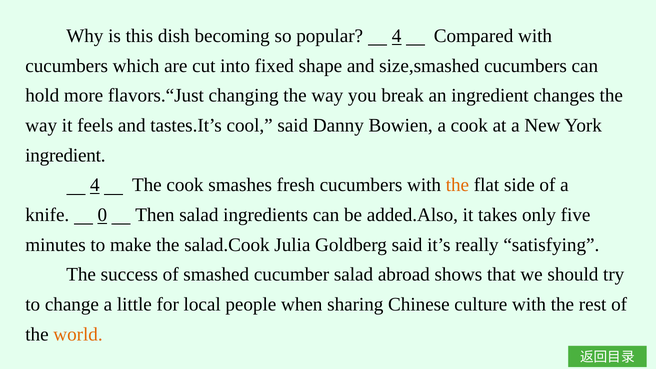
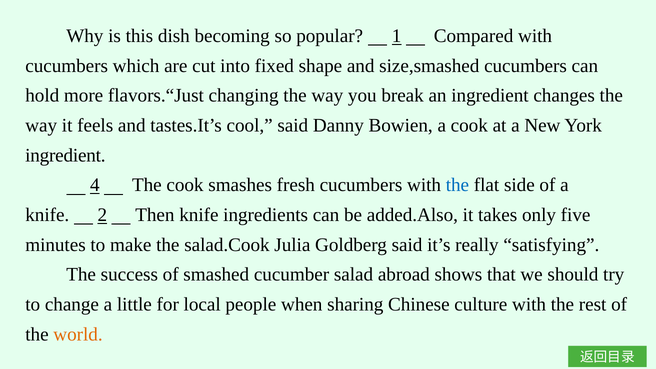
popular 4: 4 -> 1 (397, 36)
the colour: orange -> blue (457, 185)
0: 0 -> 2 (102, 215)
Then salad: salad -> knife (199, 215)
